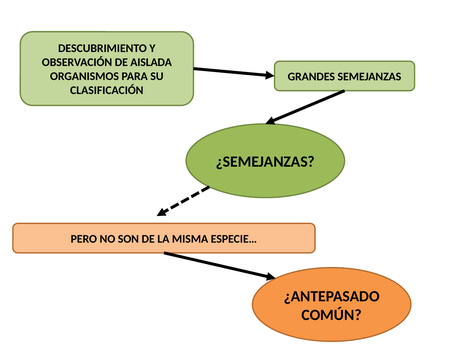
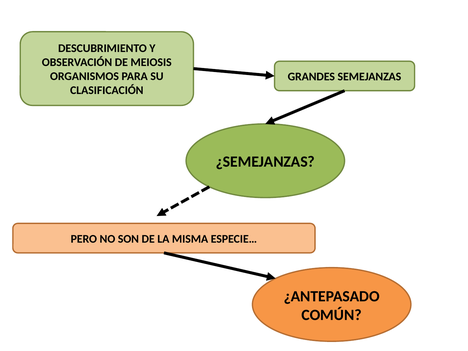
AISLADA: AISLADA -> MEIOSIS (151, 62)
